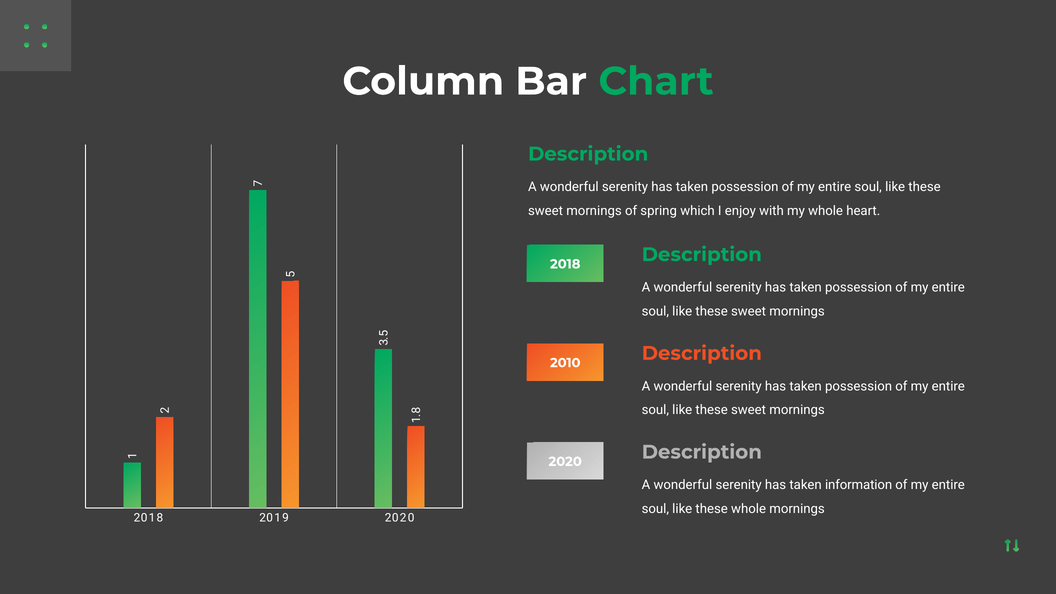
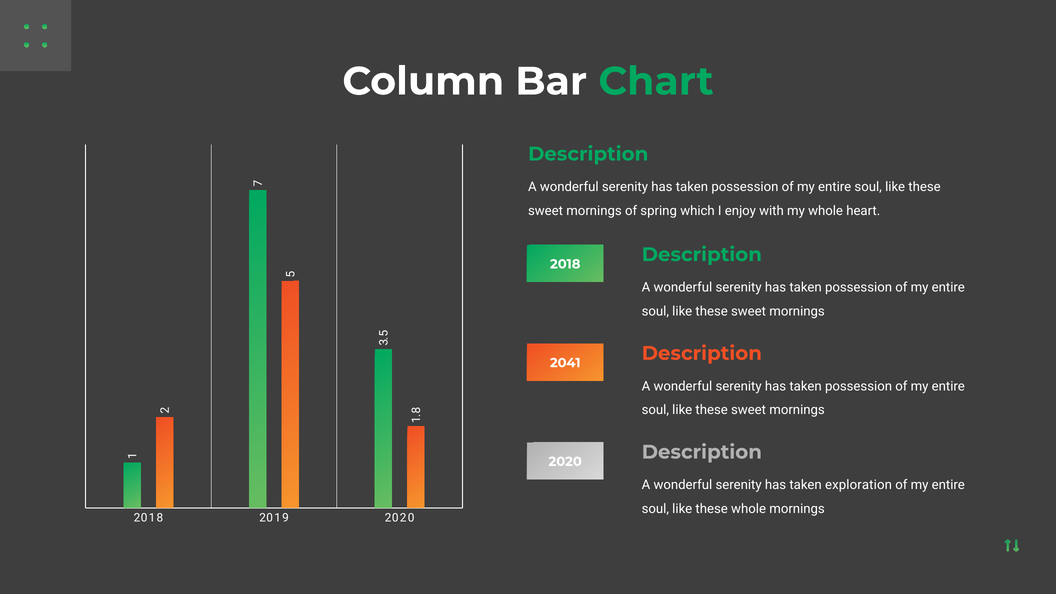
2010: 2010 -> 2041 (565, 363)
information: information -> exploration (858, 485)
